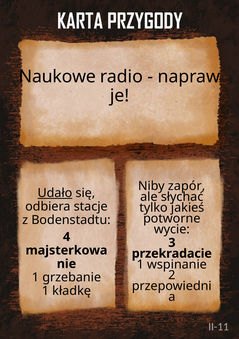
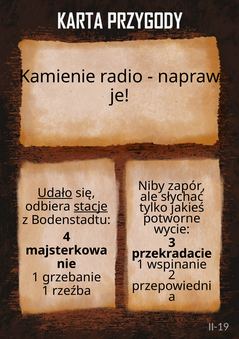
Naukowe: Naukowe -> Kamienie (57, 77)
stacje underline: none -> present (91, 207)
kładkę: kładkę -> rzeźba (72, 291)
II-11: II-11 -> II-19 (219, 327)
